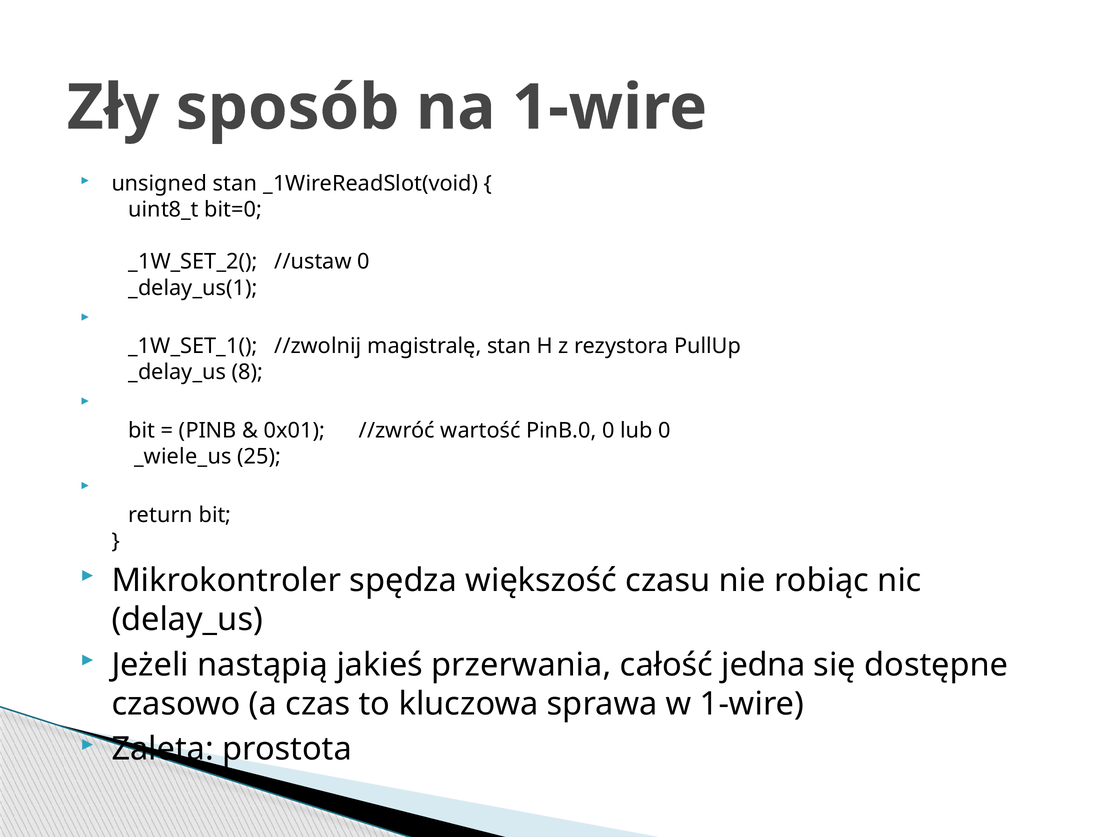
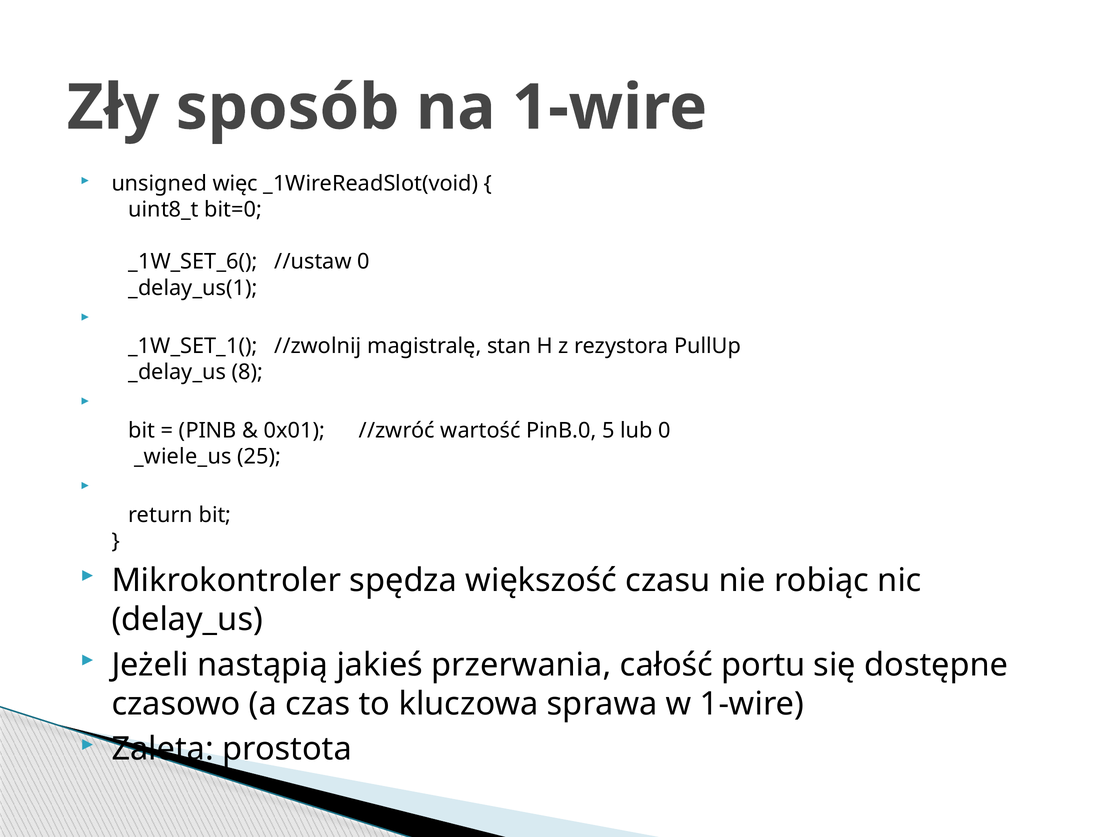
unsigned stan: stan -> więc (235, 184)
_1W_SET_2(: _1W_SET_2( -> _1W_SET_6( (193, 262)
PinB.0 0: 0 -> 5 (608, 431)
jedna: jedna -> portu (763, 665)
